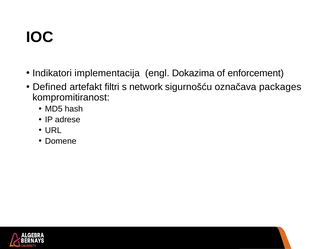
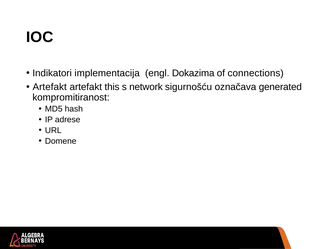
enforcement: enforcement -> connections (256, 73)
Defined: Defined -> Artefakt (50, 87)
filtri: filtri -> this (112, 87)
packages: packages -> generated (280, 87)
